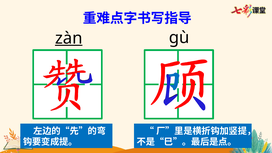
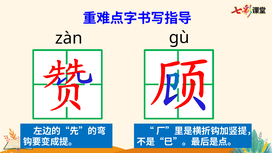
zàn underline: present -> none (69, 38)
